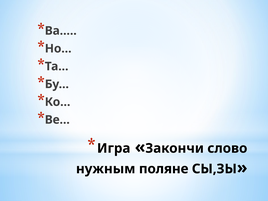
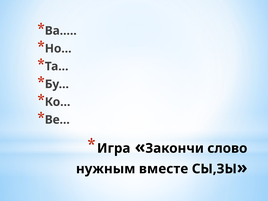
поляне: поляне -> вместе (164, 169)
